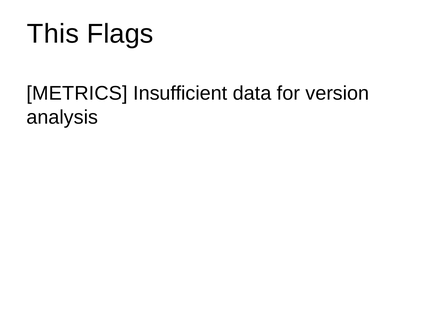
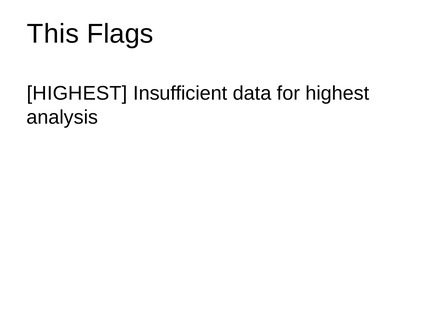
METRICS: METRICS -> HIGHEST (77, 93)
for version: version -> highest (337, 93)
